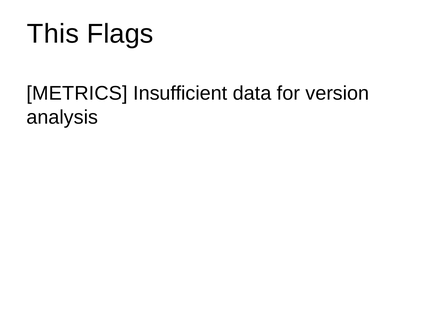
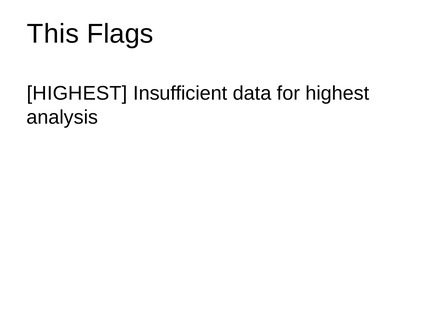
METRICS: METRICS -> HIGHEST (77, 93)
for version: version -> highest (337, 93)
